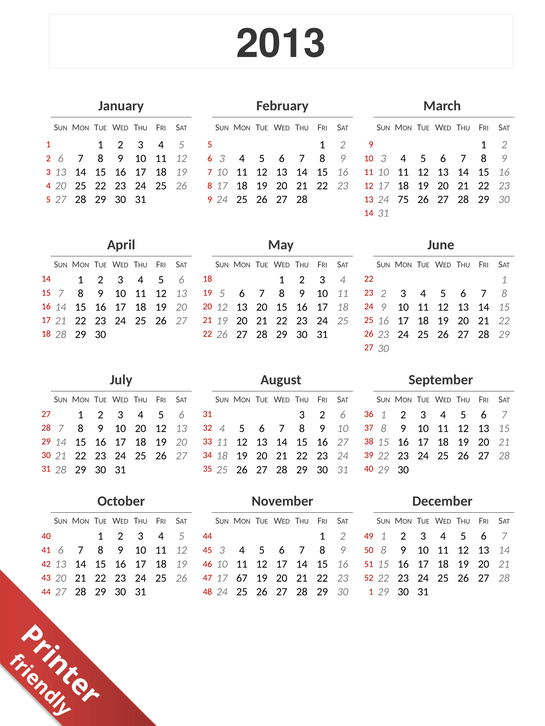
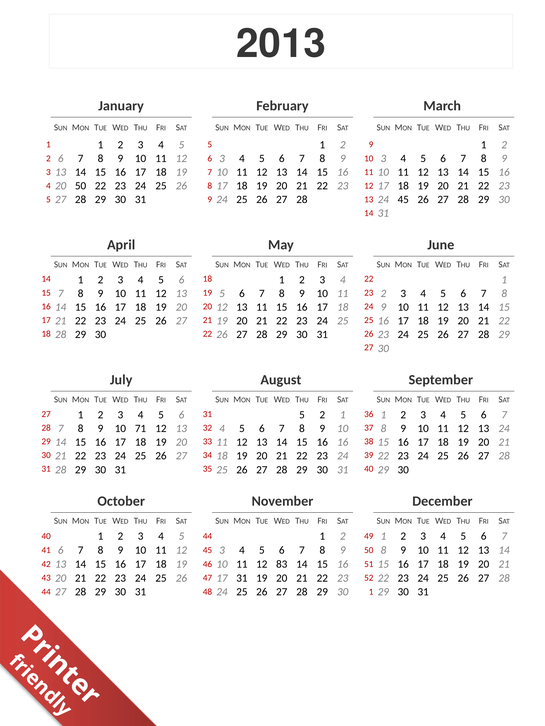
20 25: 25 -> 50 (81, 186)
24 75: 75 -> 45 (403, 200)
13 20: 20 -> 11 (262, 307)
31 3: 3 -> 5 (302, 415)
6: 6 -> 1 (343, 415)
10 20: 20 -> 71 (141, 429)
12 13 15: 15 -> 24 (504, 429)
16 27: 27 -> 16 (343, 443)
11 12 17: 17 -> 83 (282, 565)
17 67: 67 -> 31 (242, 579)
